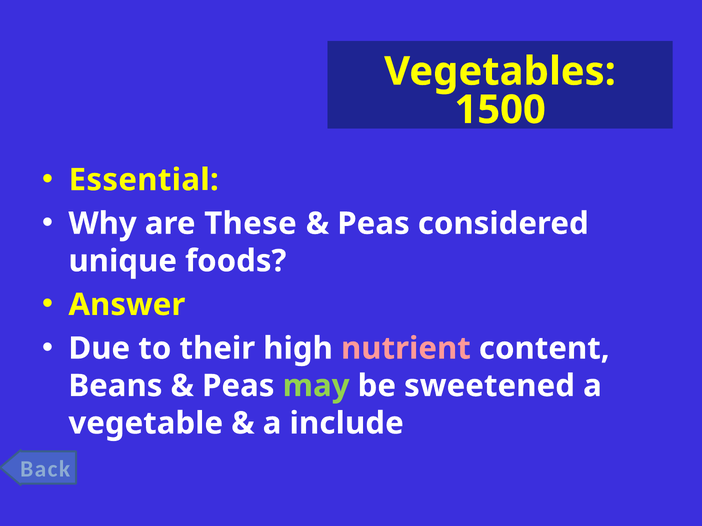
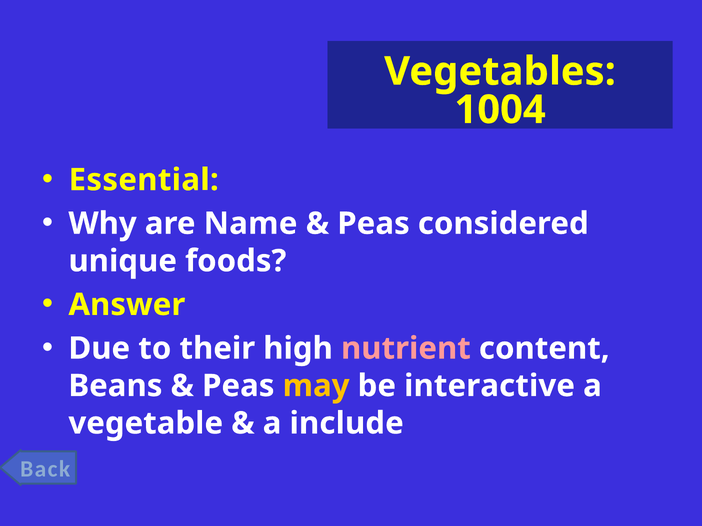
1500: 1500 -> 1004 (500, 110)
These: These -> Name (251, 224)
may colour: light green -> yellow (316, 386)
sweetened: sweetened -> interactive (490, 386)
